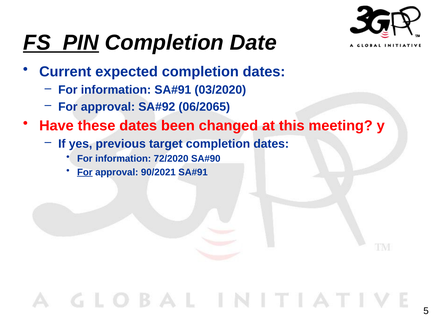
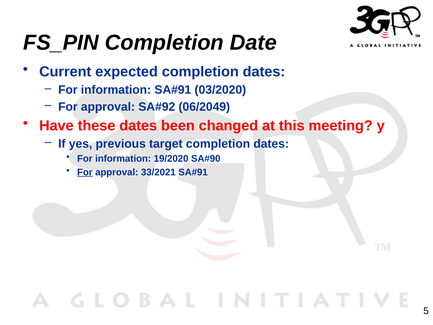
FS_PIN underline: present -> none (61, 43)
06/2065: 06/2065 -> 06/2049 (204, 107)
72/2020: 72/2020 -> 19/2020 (171, 159)
90/2021: 90/2021 -> 33/2021 (158, 172)
